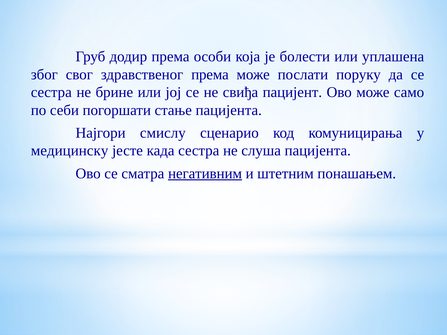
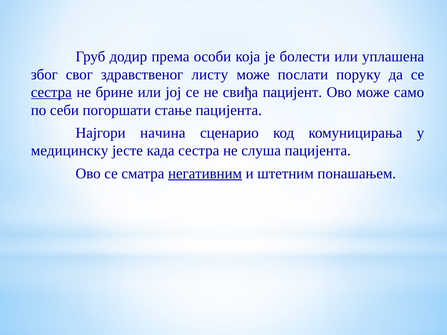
здравственог према: према -> листу (210, 74)
сестра underline: none -> present (51, 92)
смислу: смислу -> начина (163, 133)
